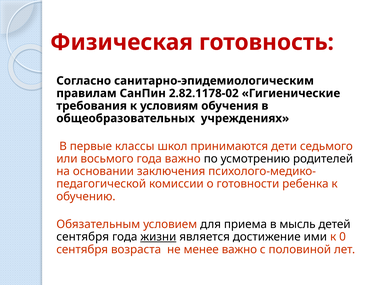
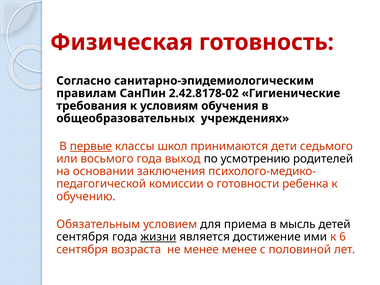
2.82.1178-02: 2.82.1178-02 -> 2.42.8178-02 (204, 93)
первые underline: none -> present (91, 146)
года важно: важно -> выход (183, 159)
0: 0 -> 6 (343, 237)
менее важно: важно -> менее (239, 249)
